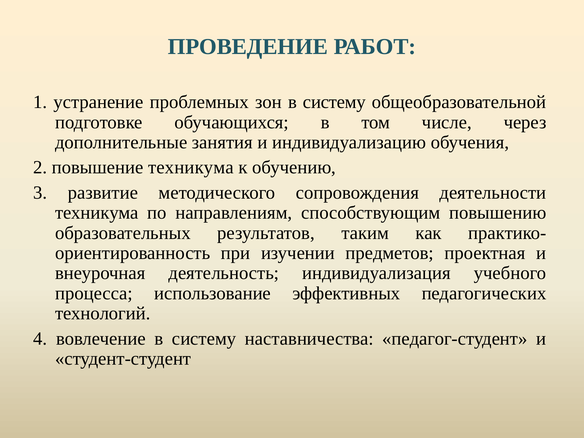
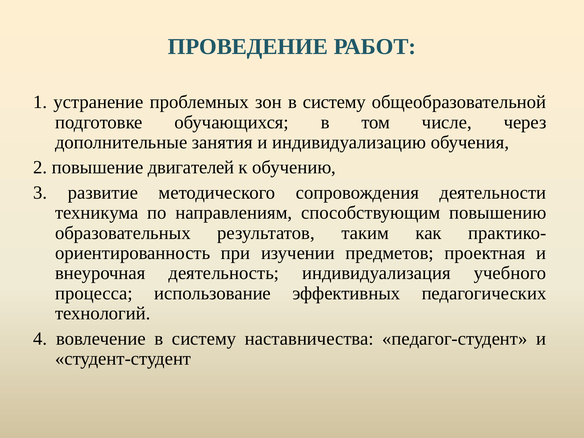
повышение техникума: техникума -> двигателей (191, 167)
